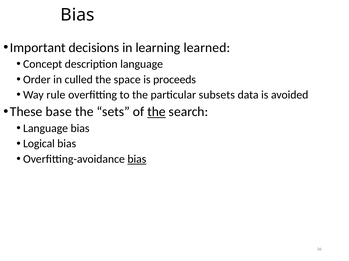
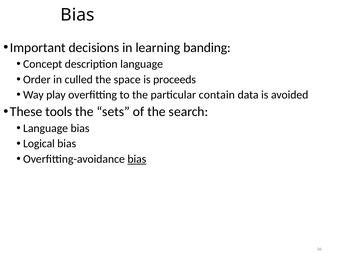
learned: learned -> banding (207, 48)
rule: rule -> play (56, 95)
subsets: subsets -> contain (217, 95)
base: base -> tools (59, 112)
the underline: present -> none (156, 112)
